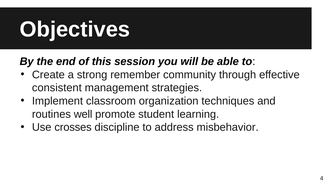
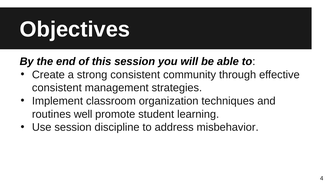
strong remember: remember -> consistent (135, 74)
Use crosses: crosses -> session (73, 127)
